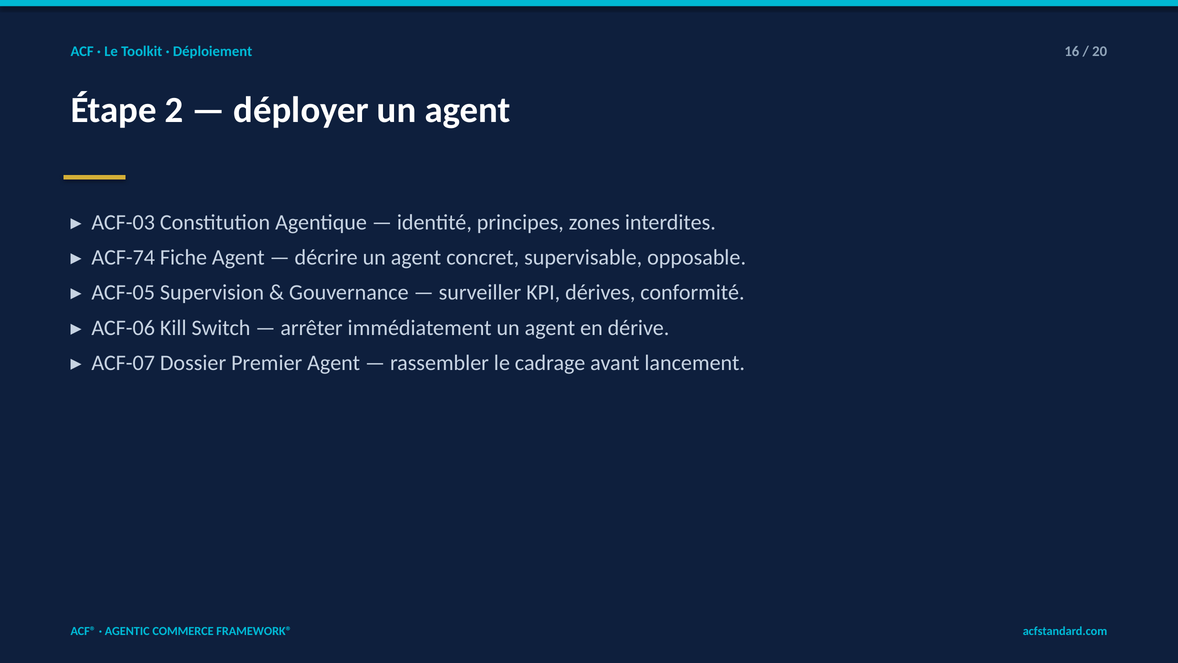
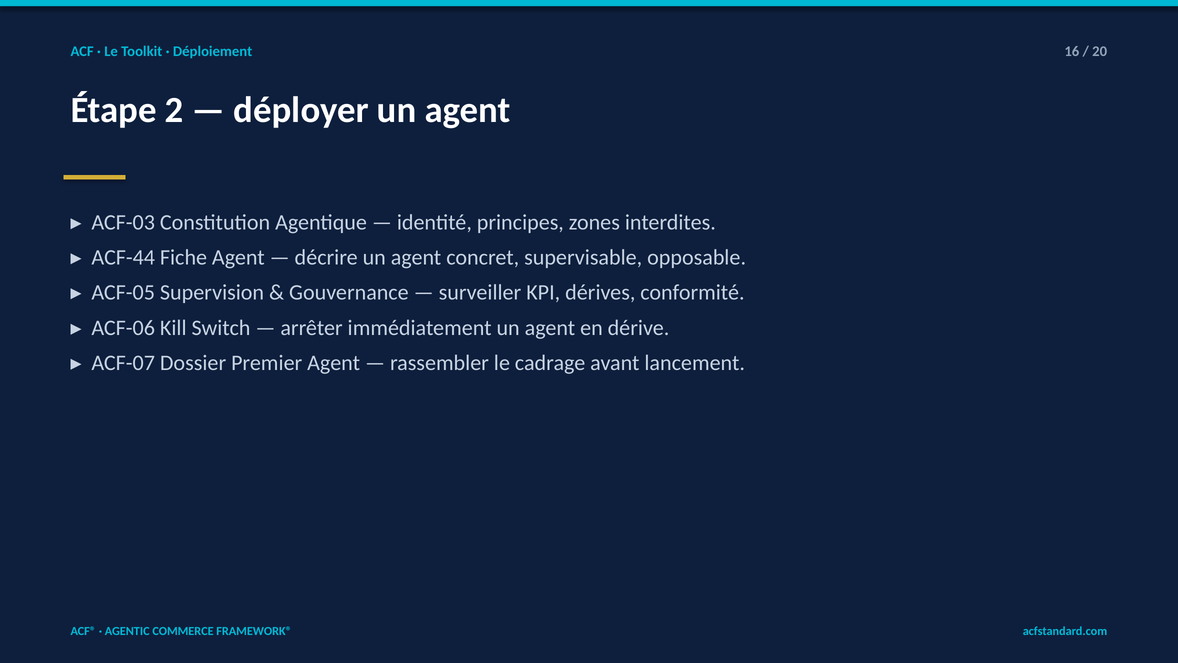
ACF-74: ACF-74 -> ACF-44 (123, 257)
